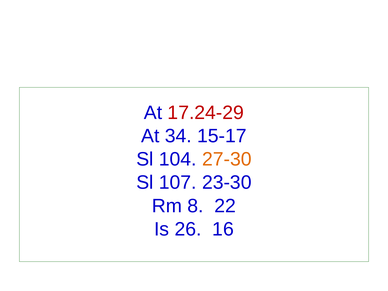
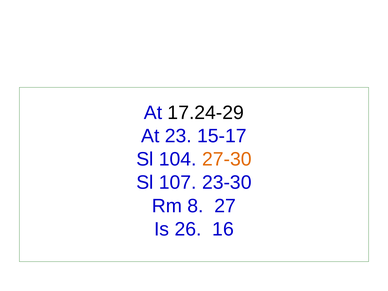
17.24-29 colour: red -> black (206, 113)
34: 34 -> 23 (178, 136)
22: 22 -> 27 (225, 206)
